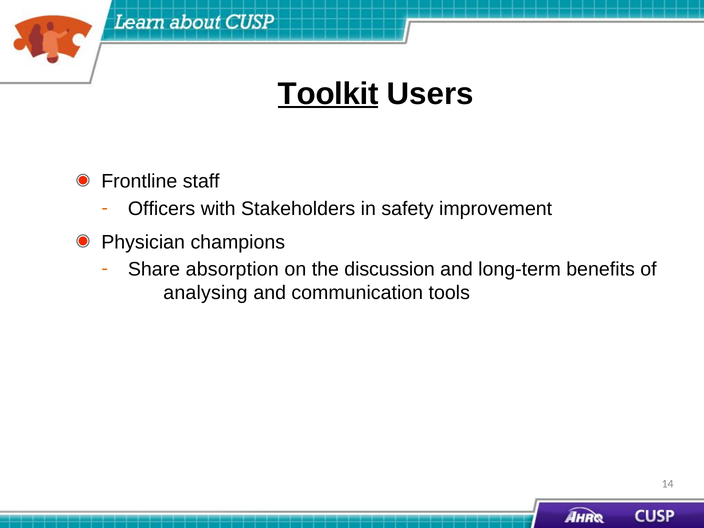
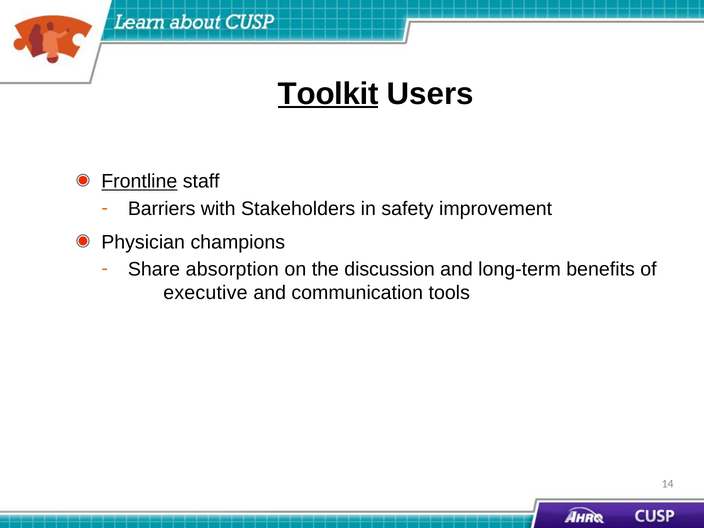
Frontline underline: none -> present (139, 181)
Officers: Officers -> Barriers (162, 209)
analysing: analysing -> executive (205, 293)
